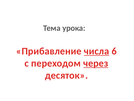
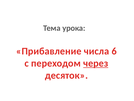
числа underline: present -> none (96, 51)
